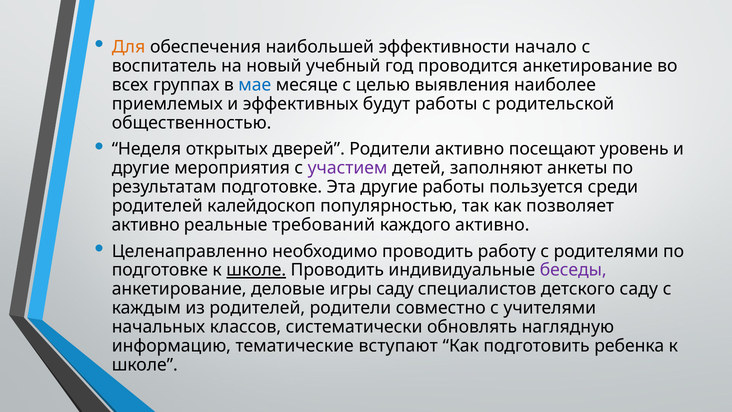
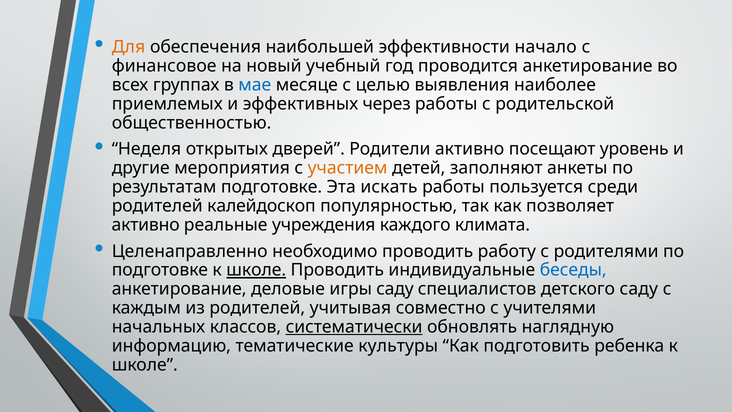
воспитатель: воспитатель -> финансовое (164, 66)
будут: будут -> через (387, 104)
участием colour: purple -> orange (348, 168)
Эта другие: другие -> искать (389, 187)
требований: требований -> учреждения (324, 225)
каждого активно: активно -> климата (492, 225)
беседы colour: purple -> blue (573, 270)
родителей родители: родители -> учитывая (350, 308)
систематически underline: none -> present (354, 327)
вступают: вступают -> культуры (398, 346)
